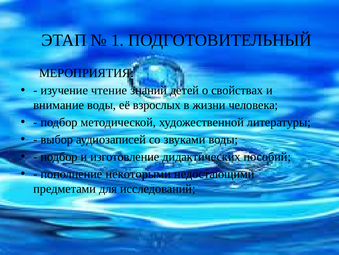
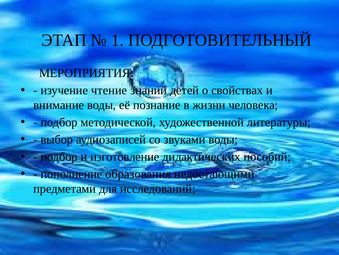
взрослых: взрослых -> познание (157, 105)
некоторыми: некоторыми -> образования (138, 174)
